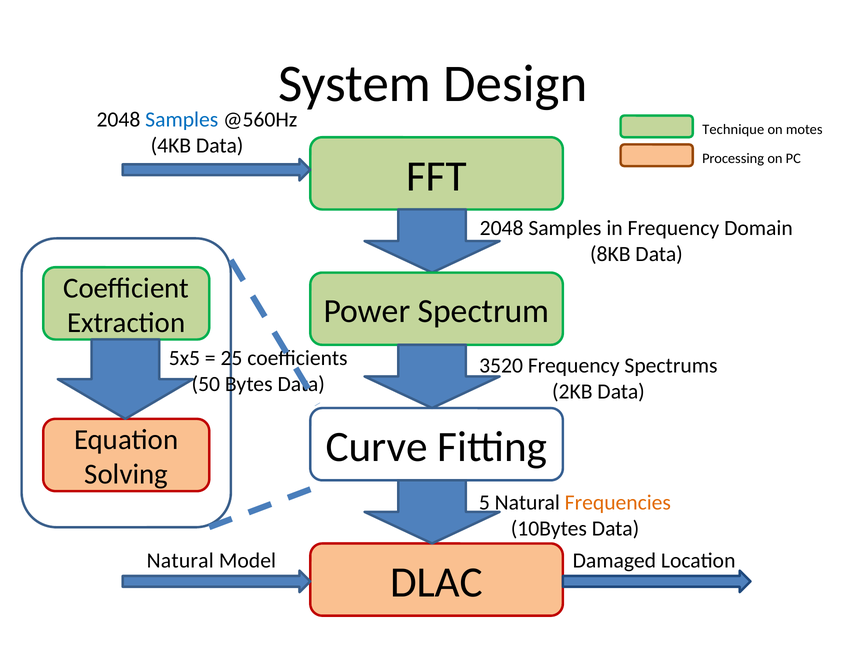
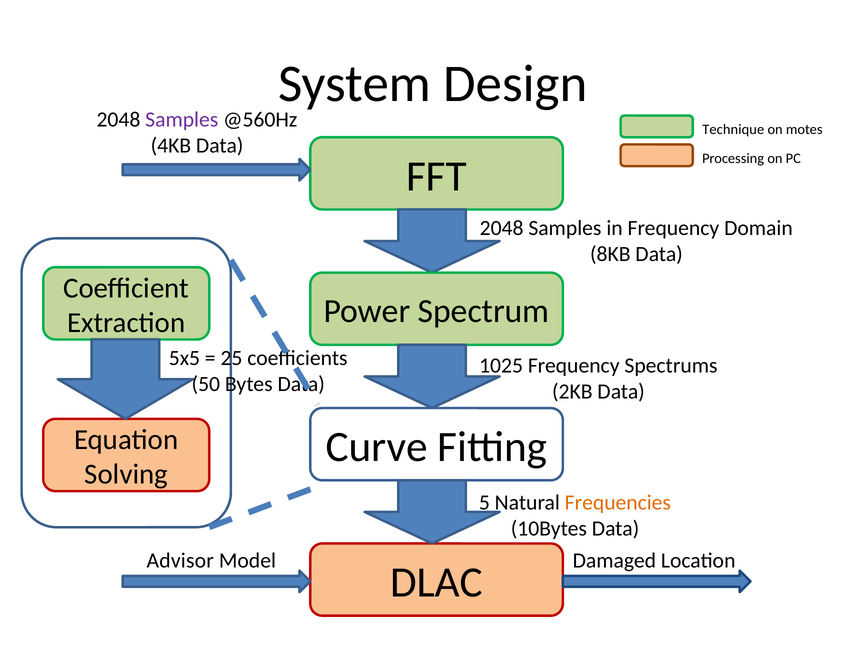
Samples colour: blue -> purple (182, 120)
3520: 3520 -> 1025 (501, 365)
Natural: Natural -> Advisor (180, 560)
